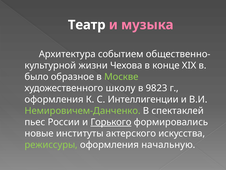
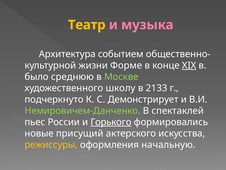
Театр colour: white -> yellow (87, 25)
Чехова: Чехова -> Форме (126, 65)
XIX underline: none -> present (189, 65)
образное: образное -> среднюю (72, 77)
9823: 9823 -> 2133 (157, 88)
оформления: оформления -> подчеркнуто (54, 99)
Интеллигенции: Интеллигенции -> Демонстрирует (143, 99)
институты: институты -> присущий (80, 133)
режиссуры colour: light green -> yellow (51, 144)
